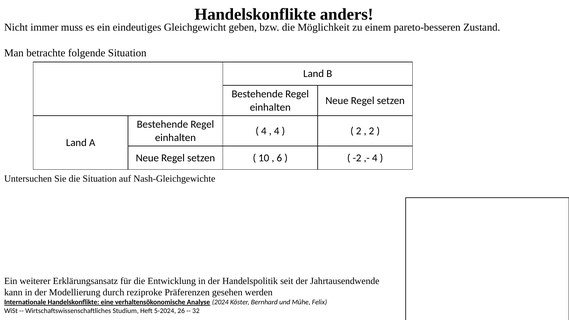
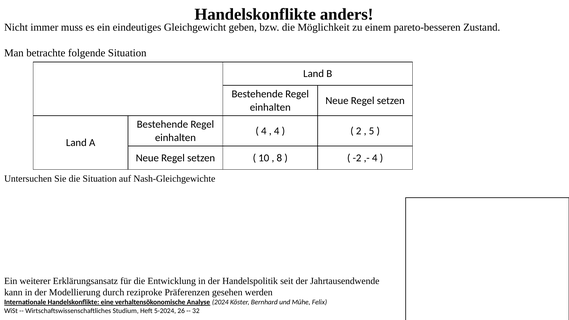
2: 2 -> 5 (372, 131)
6: 6 -> 8 (279, 158)
